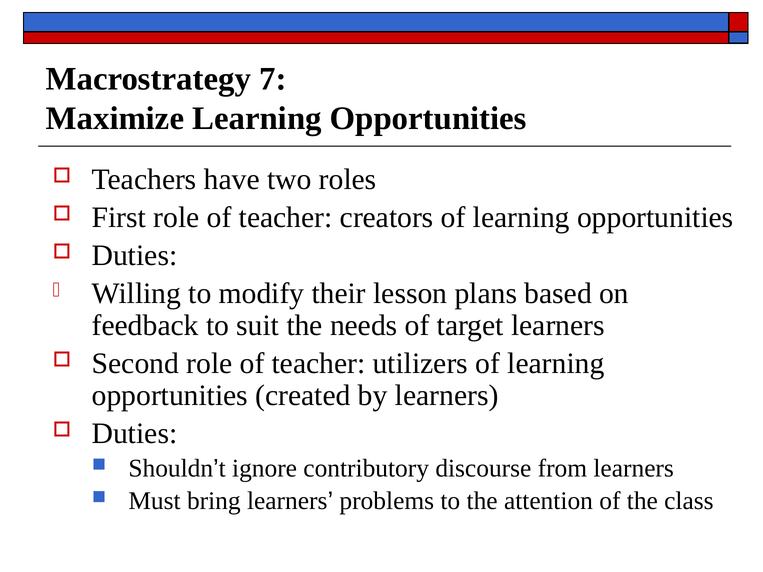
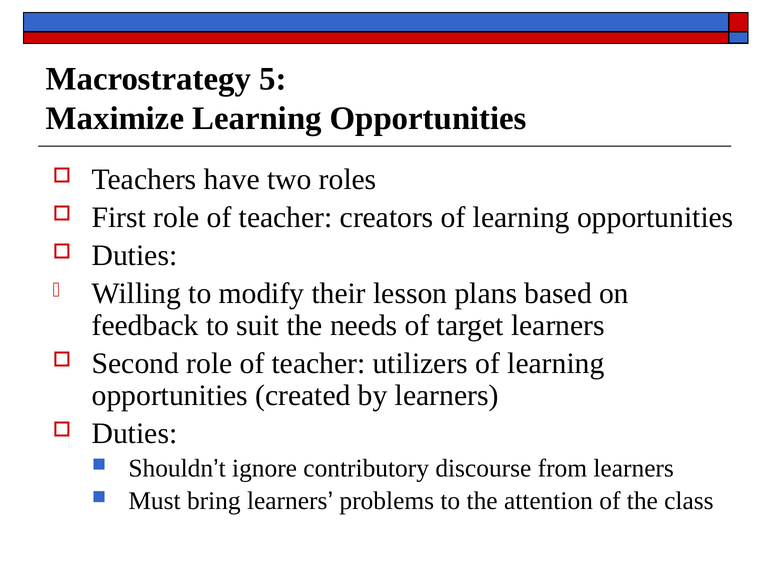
7: 7 -> 5 (273, 79)
